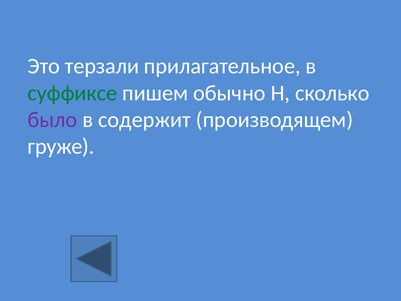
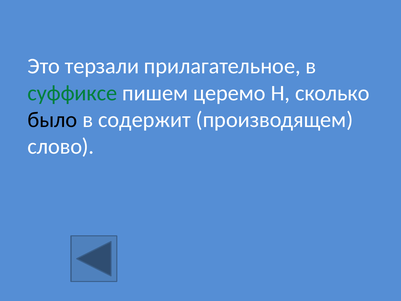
обычно: обычно -> церемо (229, 93)
было colour: purple -> black (52, 120)
груже: груже -> слово (61, 146)
